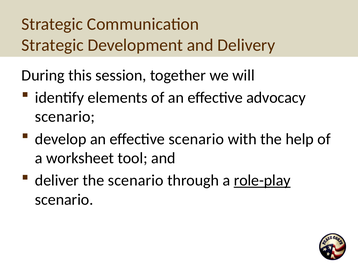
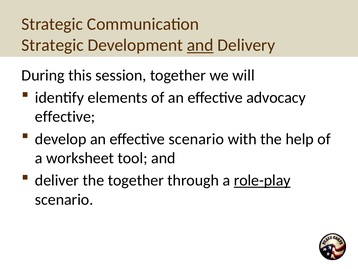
and underline: none -> present (200, 45)
scenario: scenario -> effective (65, 116)
the scenario: scenario -> together (136, 180)
